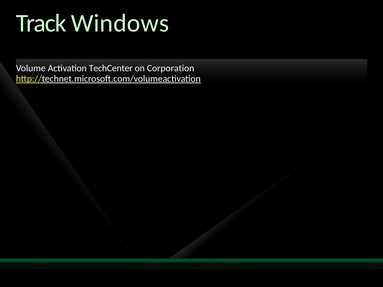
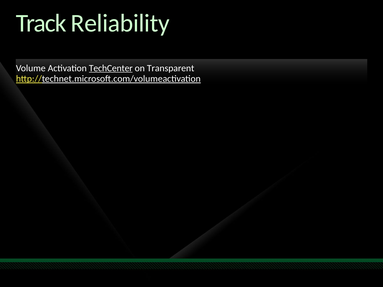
Windows: Windows -> Reliability (120, 23)
TechCenter underline: none -> present (111, 68)
Corporation: Corporation -> Transparent (171, 68)
